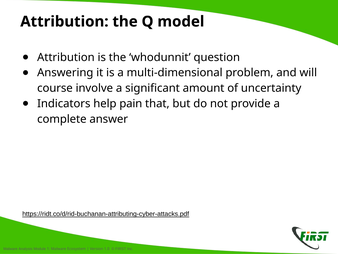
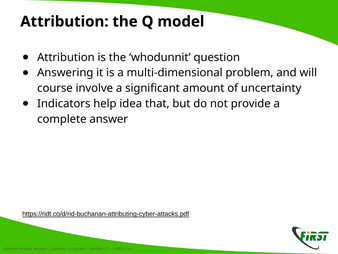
pain: pain -> idea (131, 103)
